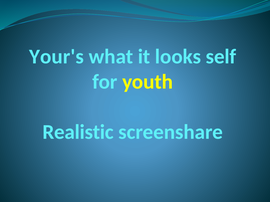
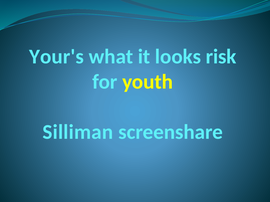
self: self -> risk (221, 57)
Realistic: Realistic -> Silliman (78, 132)
